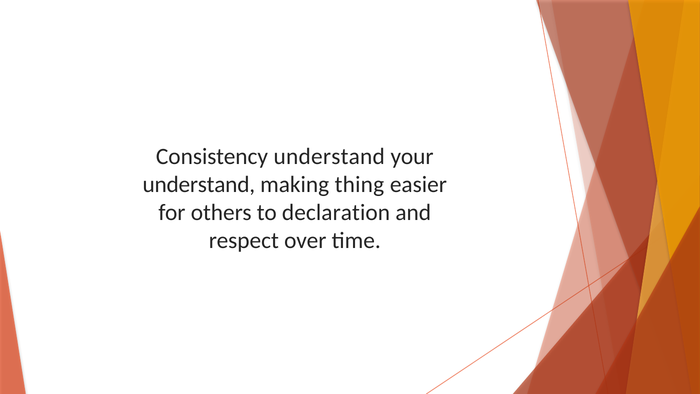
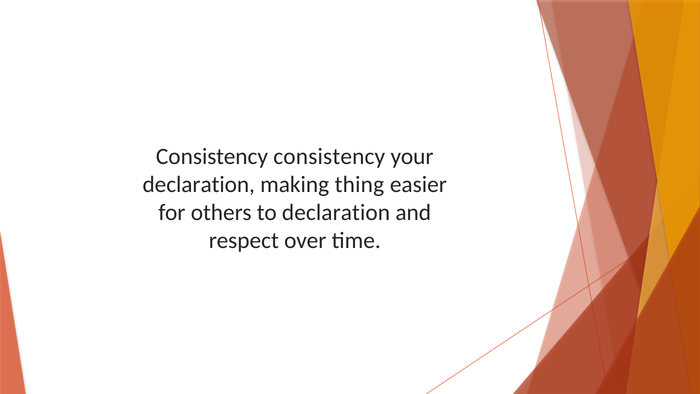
Consistency understand: understand -> consistency (329, 156)
understand: understand -> declaration (199, 184)
